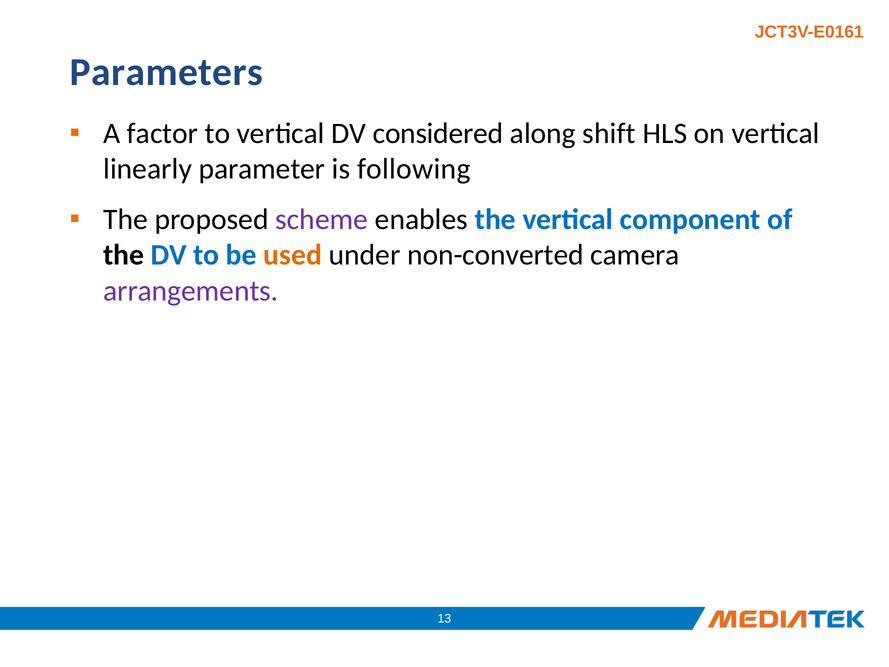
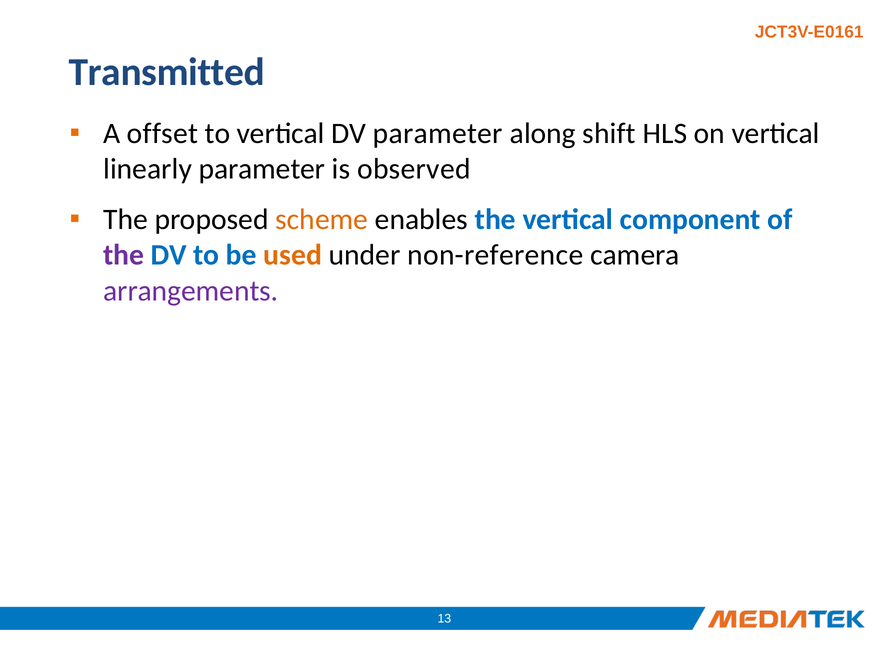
Parameters: Parameters -> Transmitted (167, 72)
factor: factor -> offset (162, 134)
DV considered: considered -> parameter (438, 134)
following: following -> observed (414, 169)
scheme colour: purple -> orange (322, 220)
the colour: black -> purple (124, 255)
non-converted: non-converted -> non-reference (495, 255)
